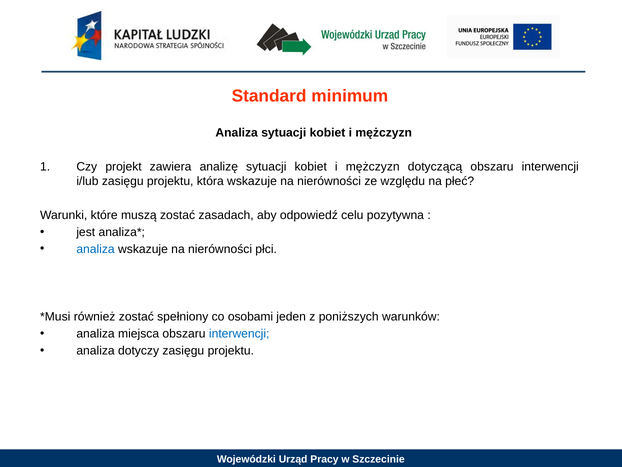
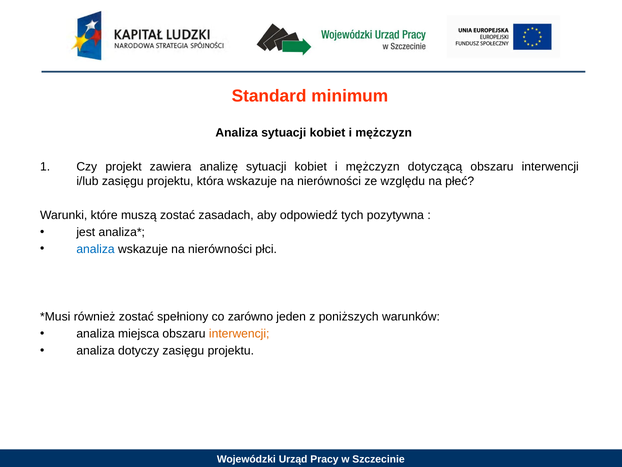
celu: celu -> tych (352, 215)
osobami: osobami -> zarówno (250, 317)
interwencji colour: blue -> orange (239, 334)
